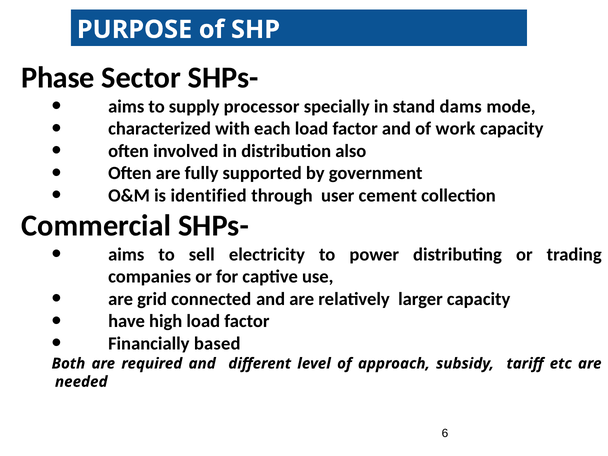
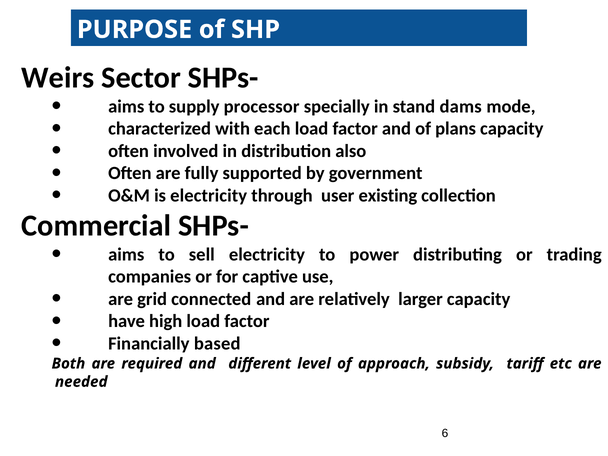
Phase: Phase -> Weirs (58, 78)
work: work -> plans (456, 129)
is identified: identified -> electricity (209, 196)
cement: cement -> existing (388, 196)
